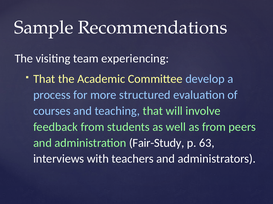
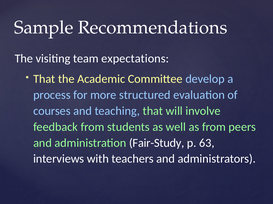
experiencing: experiencing -> expectations (135, 59)
